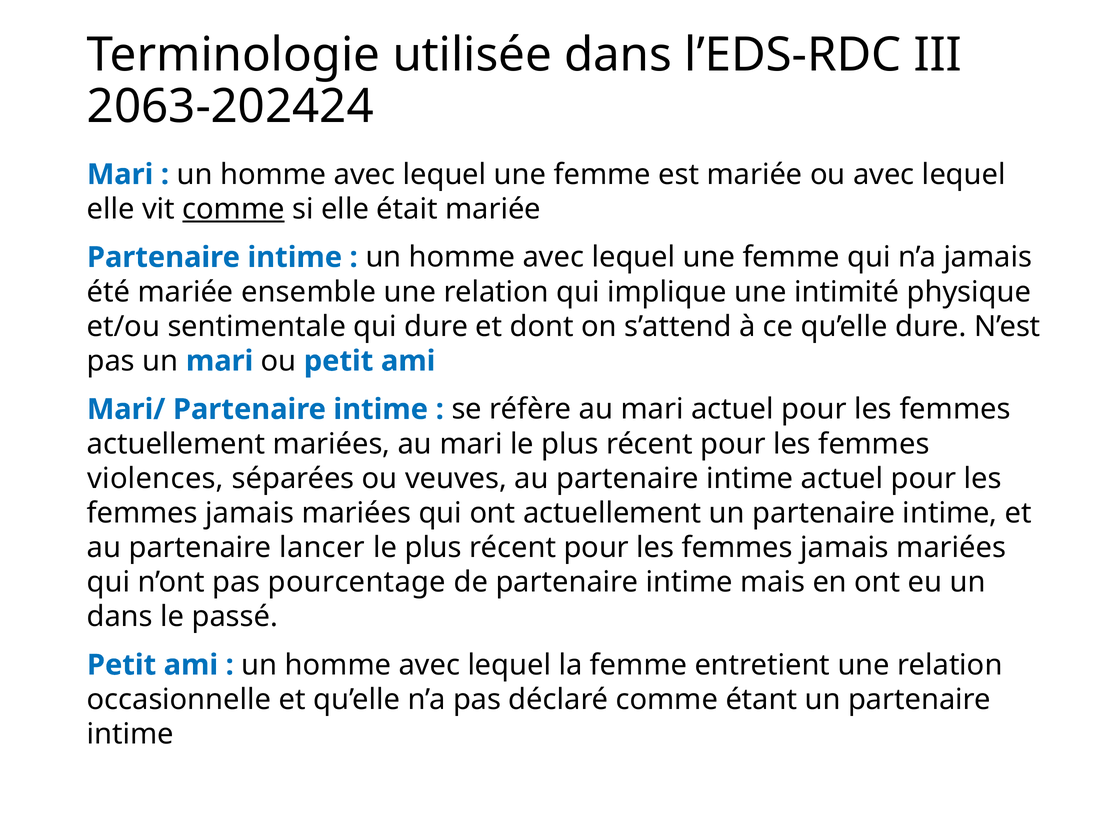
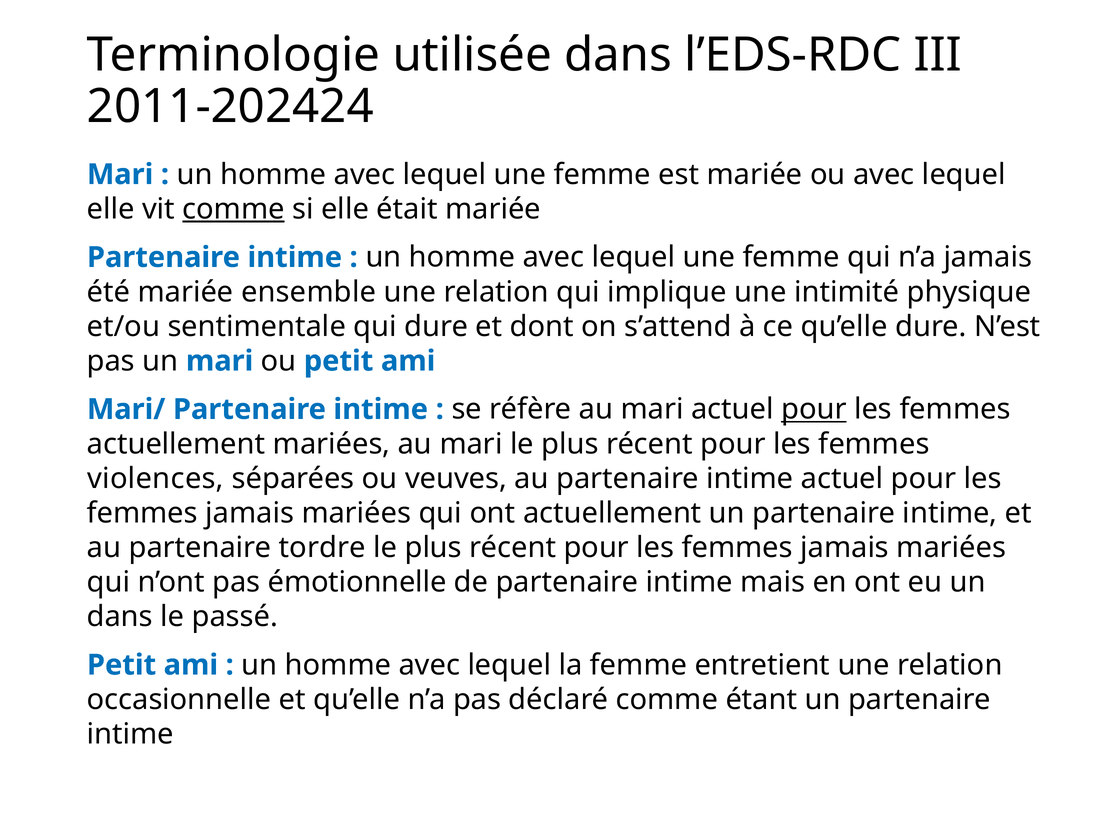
2063-202424: 2063-202424 -> 2011-202424 (230, 106)
pour underline: none -> present (814, 409)
lancer: lancer -> tordre (322, 548)
pourcentage: pourcentage -> émotionnelle (357, 582)
